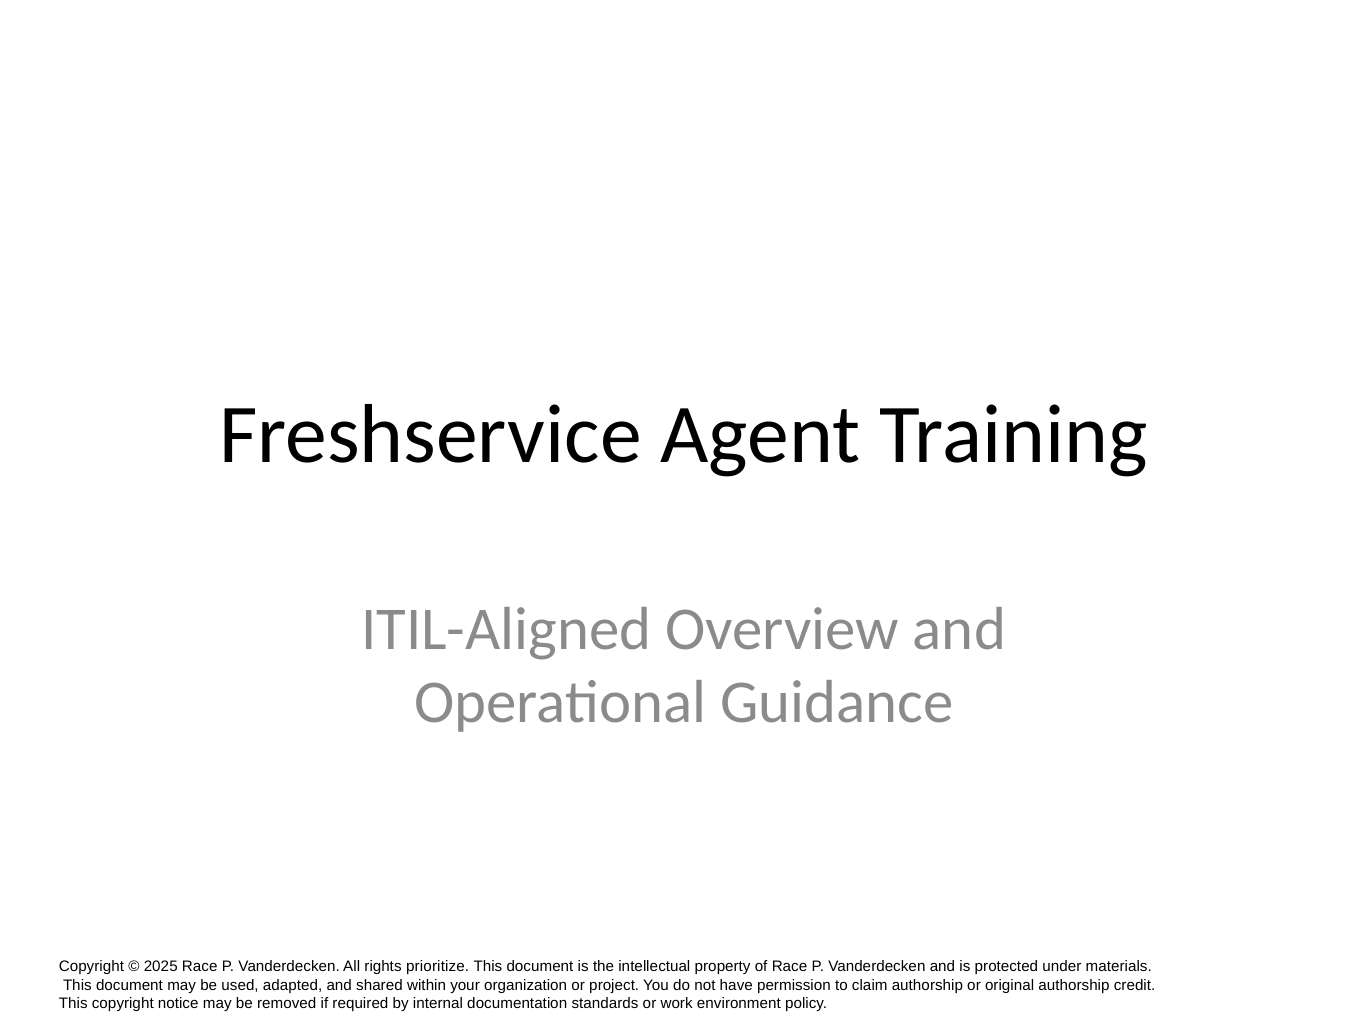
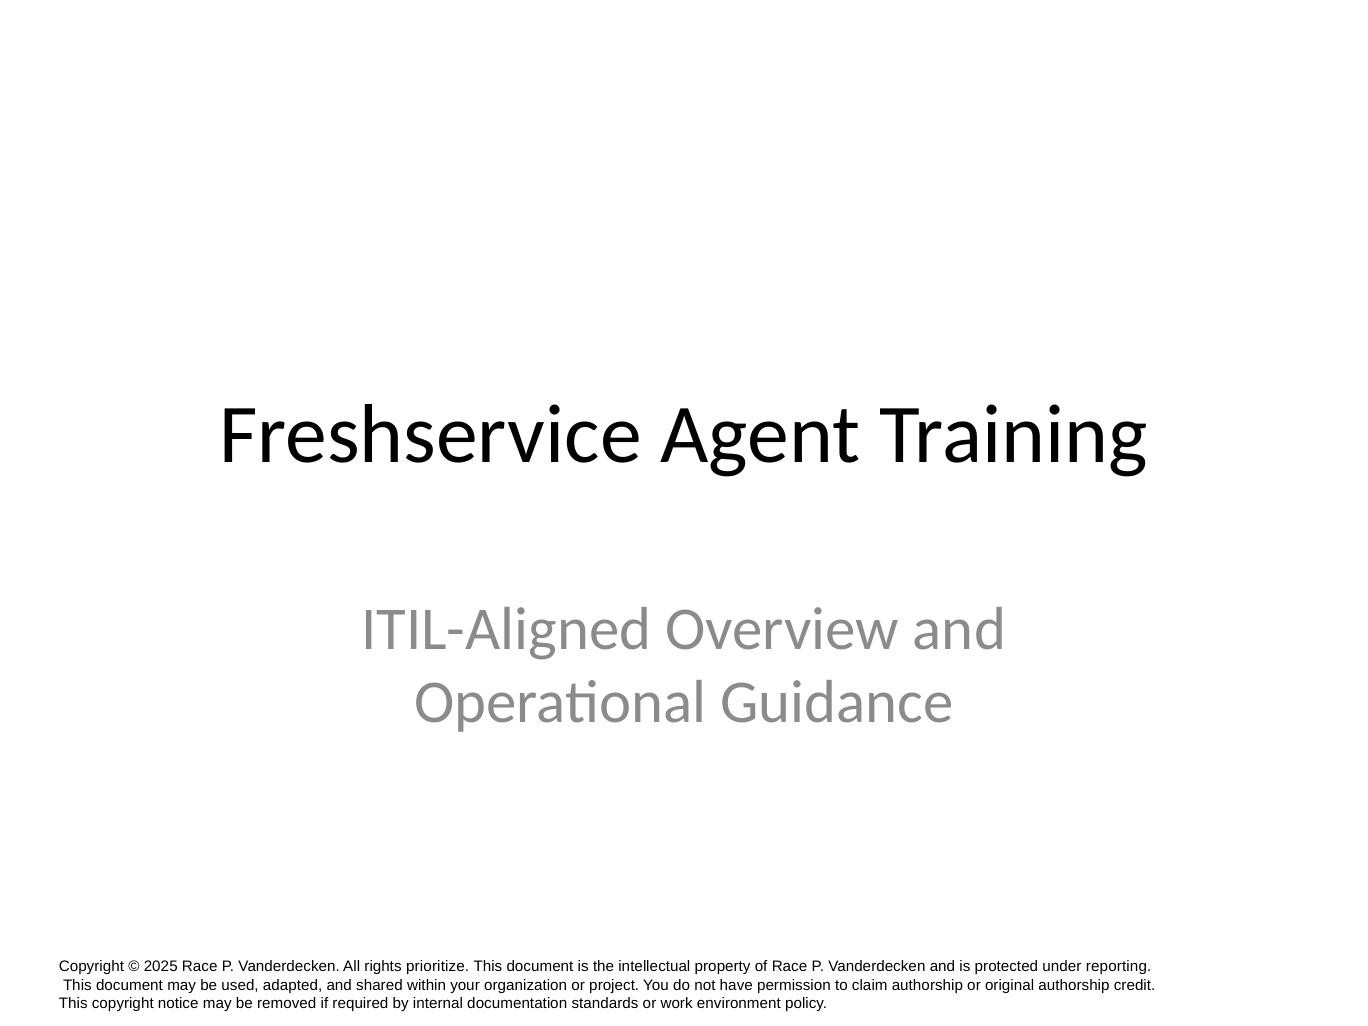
materials: materials -> reporting (1119, 967)
